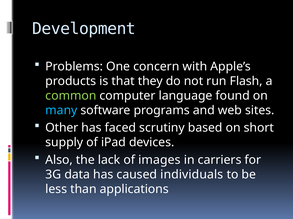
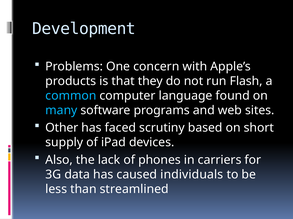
common colour: light green -> light blue (71, 96)
images: images -> phones (159, 160)
applications: applications -> streamlined (134, 190)
